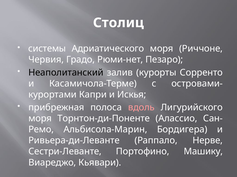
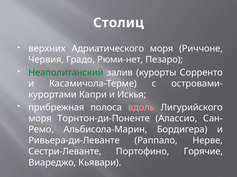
системы: системы -> верхних (47, 49)
Неаполитанский colour: black -> green (66, 73)
Машику: Машику -> Горячие (203, 152)
